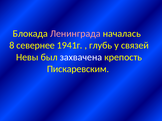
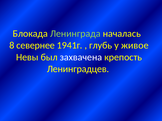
Ленинграда colour: pink -> light green (75, 34)
связей: связей -> живое (135, 46)
Пискаревским: Пискаревским -> Ленинградцев (78, 69)
